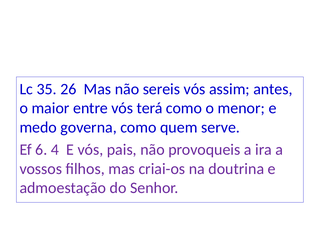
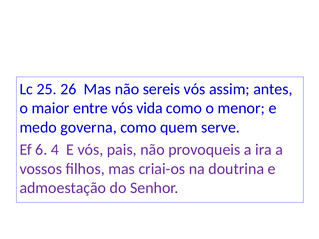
35: 35 -> 25 (47, 89)
terá: terá -> vida (150, 108)
